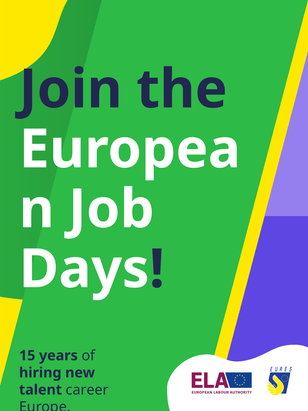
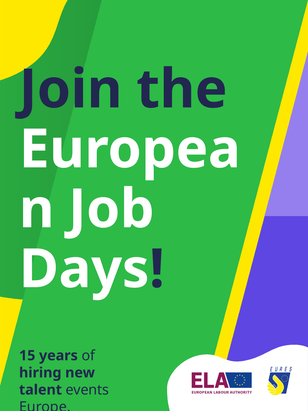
career: career -> events (87, 390)
